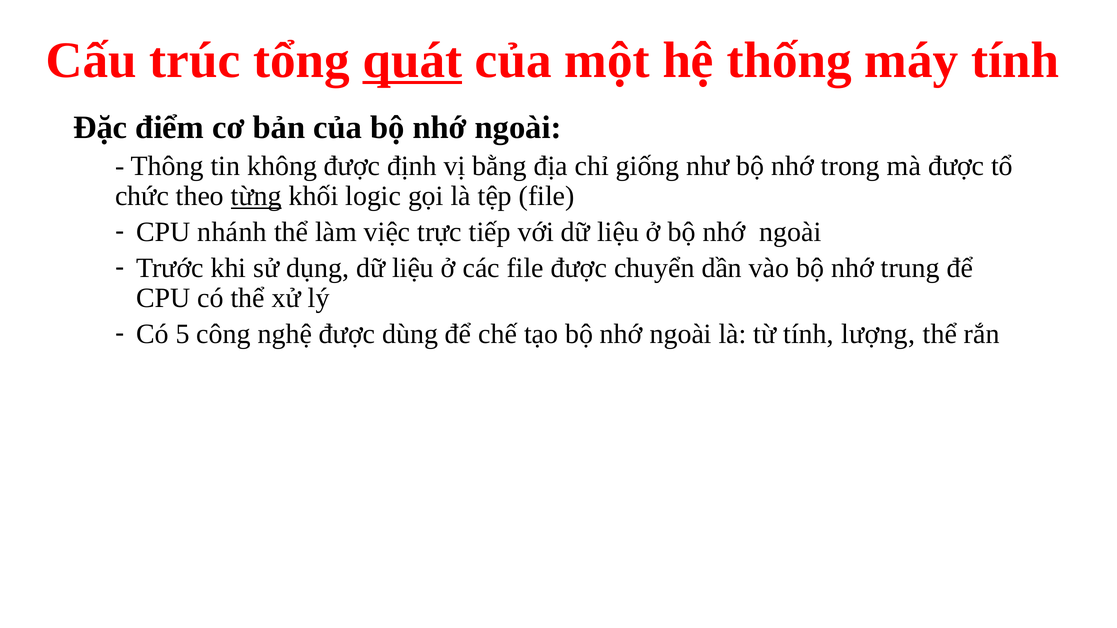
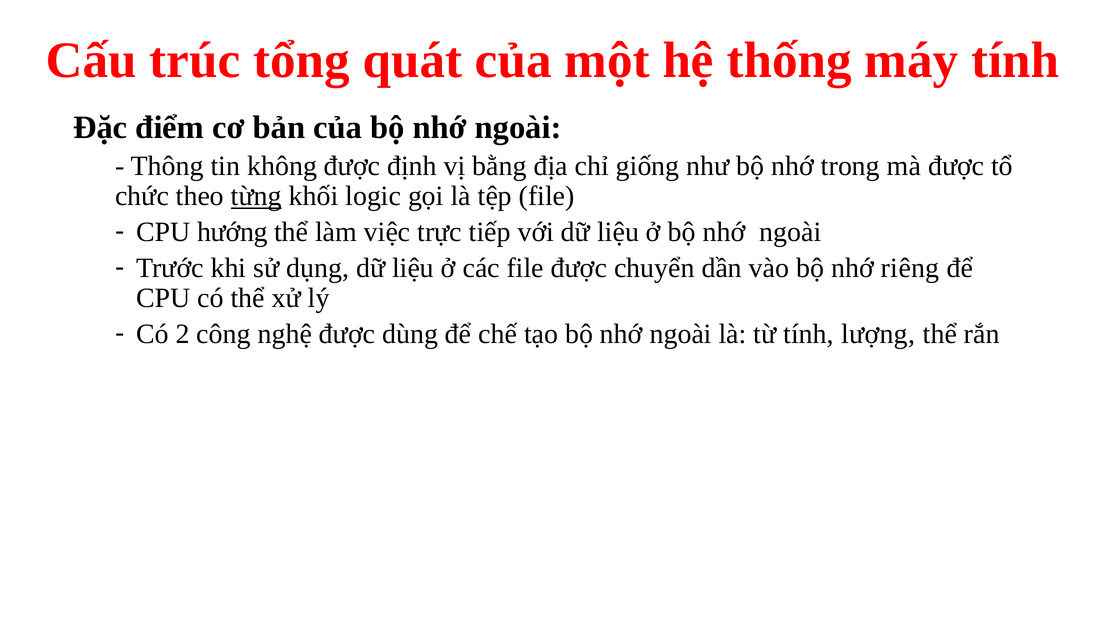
quát underline: present -> none (412, 60)
nhánh: nhánh -> hướng (232, 232)
trung: trung -> riêng (910, 268)
5: 5 -> 2 (183, 334)
